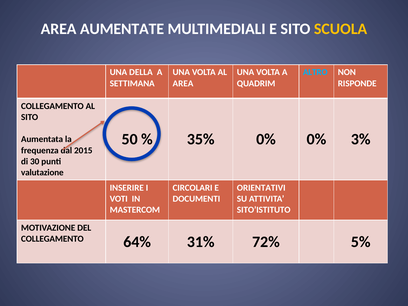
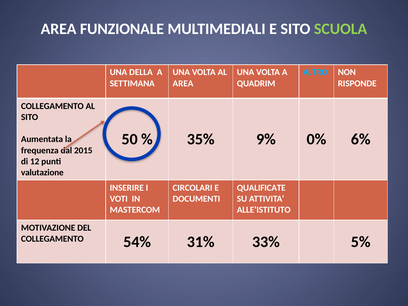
AUMENTATE: AUMENTATE -> FUNZIONALE (122, 29)
SCUOLA colour: yellow -> light green (341, 29)
35% 0%: 0% -> 9% (266, 139)
3%: 3% -> 6% (361, 139)
30: 30 -> 12 (35, 161)
ORIENTATIVI: ORIENTATIVI -> QUALIFICATE (261, 188)
SITO’ISTITUTO: SITO’ISTITUTO -> ALLE’ISTITUTO (264, 210)
64%: 64% -> 54% (137, 242)
72%: 72% -> 33% (266, 242)
